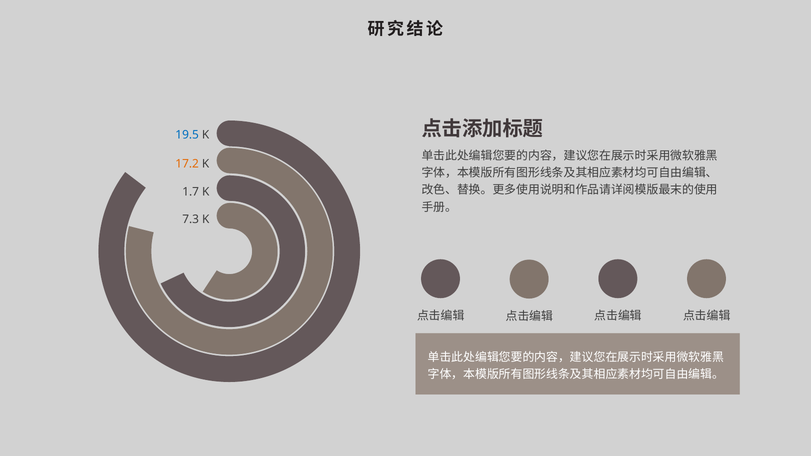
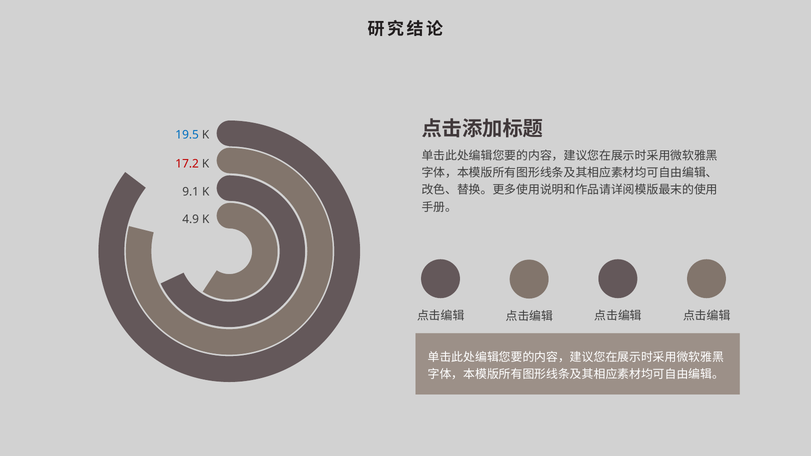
17.2 colour: orange -> red (187, 164)
1.7: 1.7 -> 9.1 (191, 192)
7.3: 7.3 -> 4.9 (191, 219)
